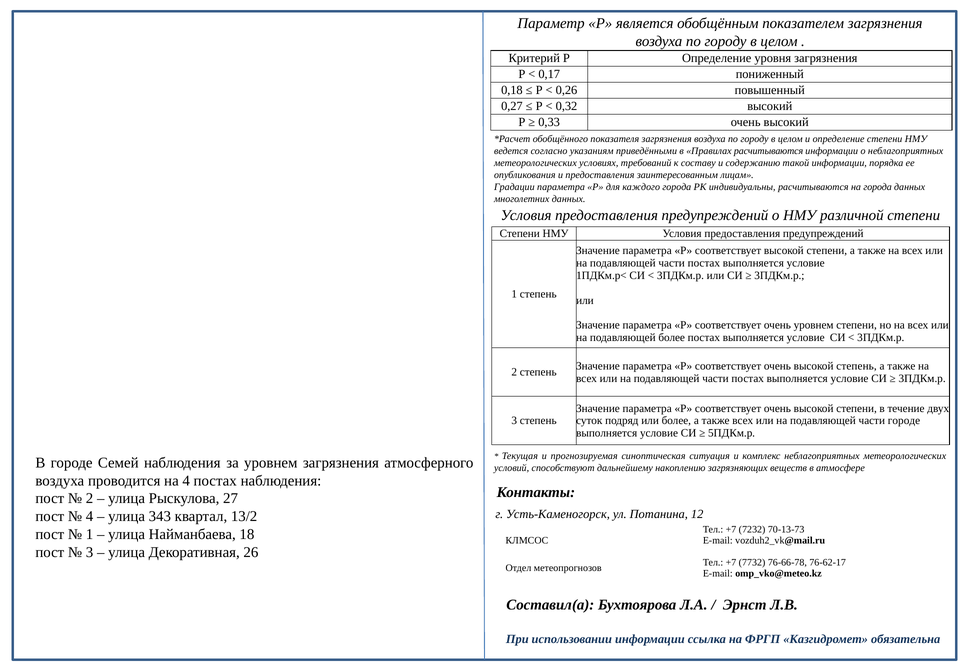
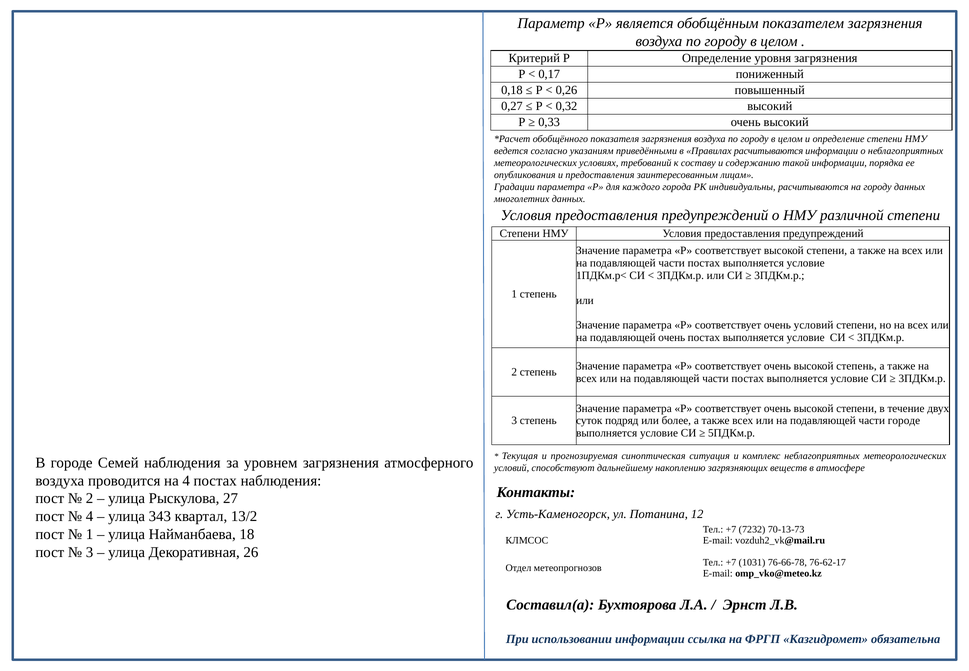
на города: города -> городу (878, 187)
очень уровнем: уровнем -> условий (814, 325)
подавляющей более: более -> очень (672, 337)
7732: 7732 -> 1031 (752, 562)
